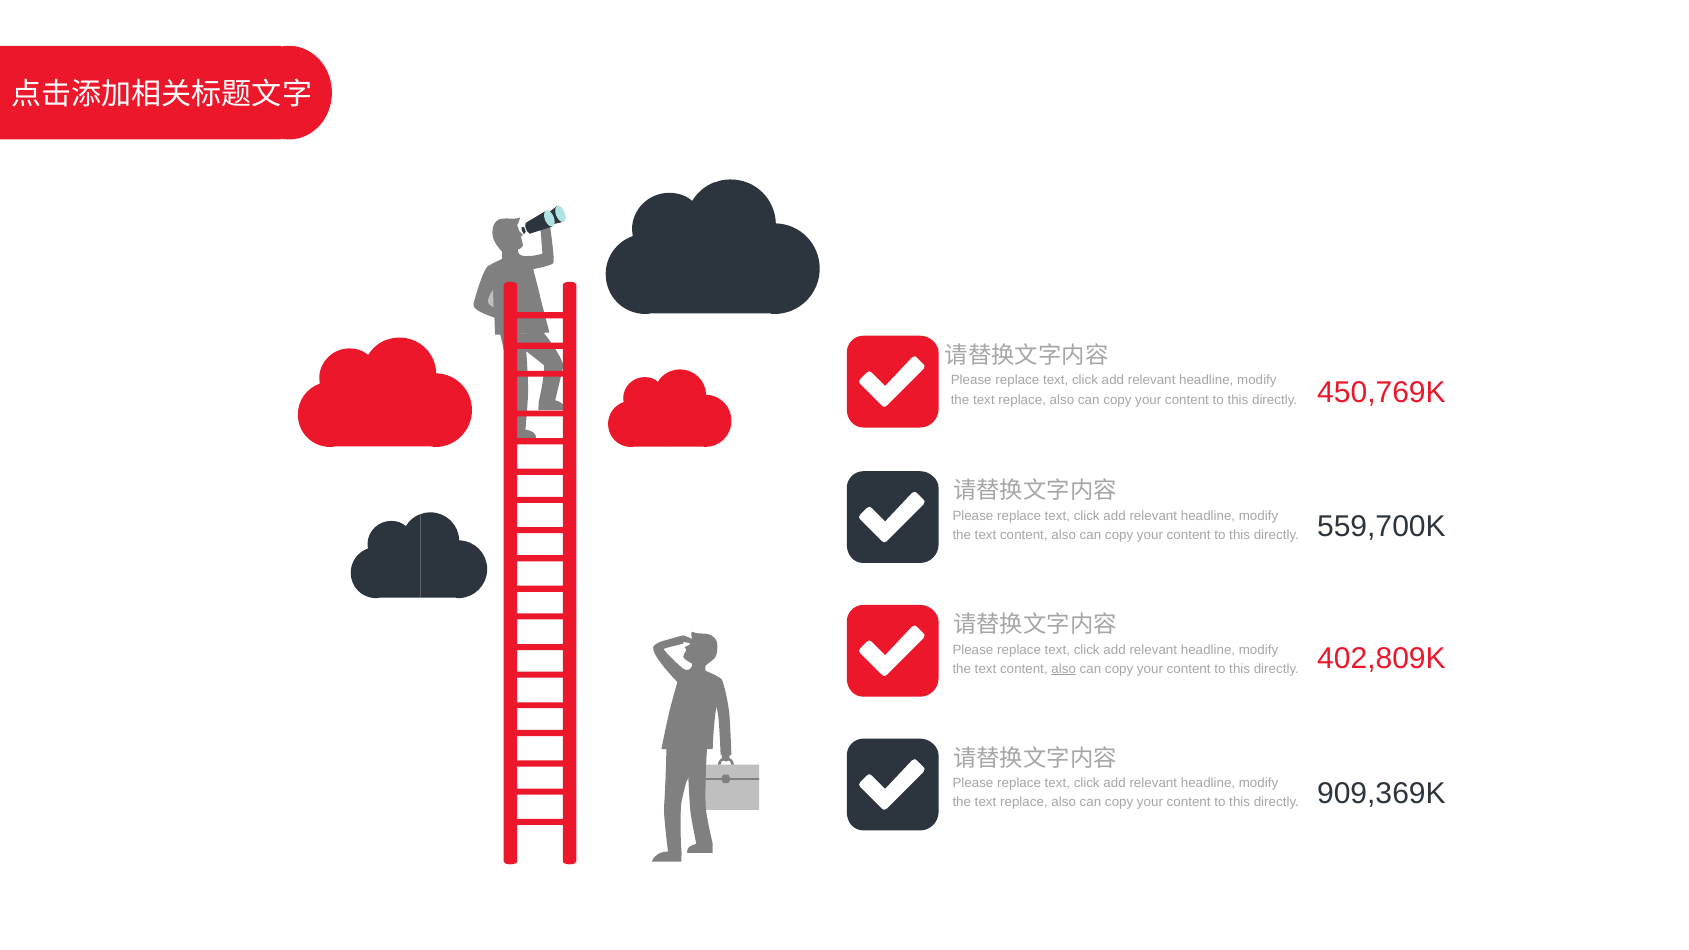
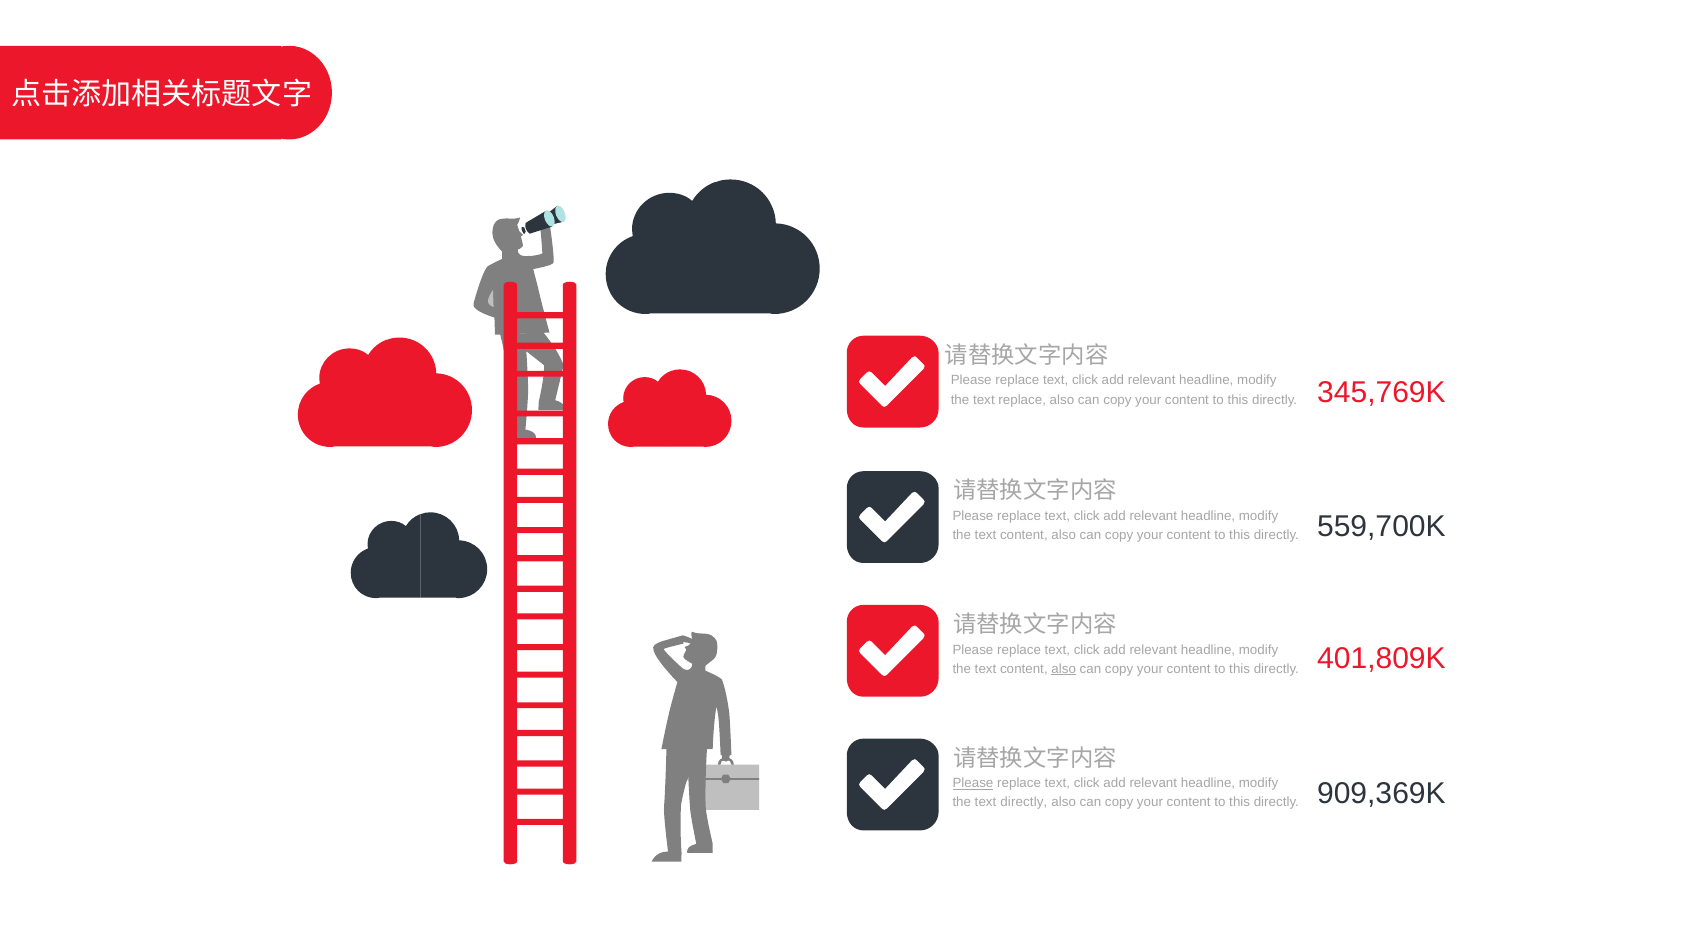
450,769K: 450,769K -> 345,769K (1381, 393)
402,809K: 402,809K -> 401,809K (1381, 658)
Please underline: none -> present (973, 783)
replace: replace -> directly (1024, 803)
